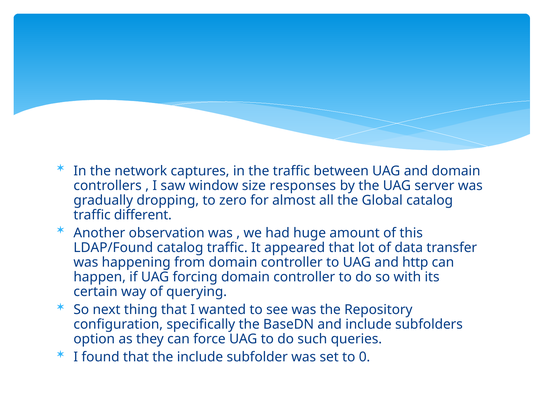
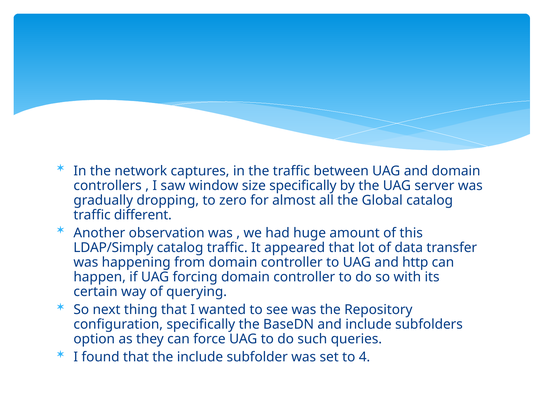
size responses: responses -> specifically (303, 185)
LDAP/Found: LDAP/Found -> LDAP/Simply (113, 247)
0: 0 -> 4 (365, 356)
